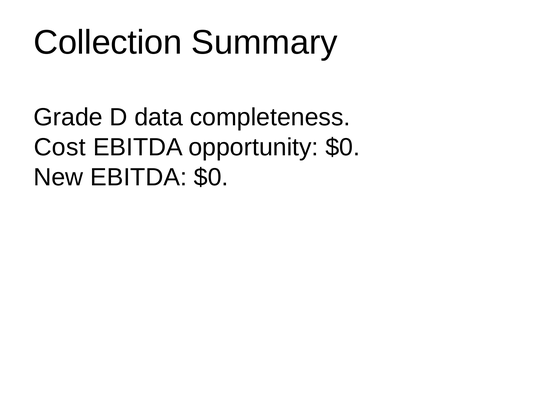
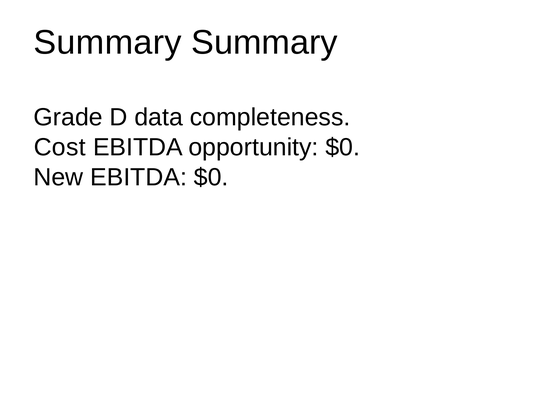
Collection: Collection -> Summary (108, 43)
